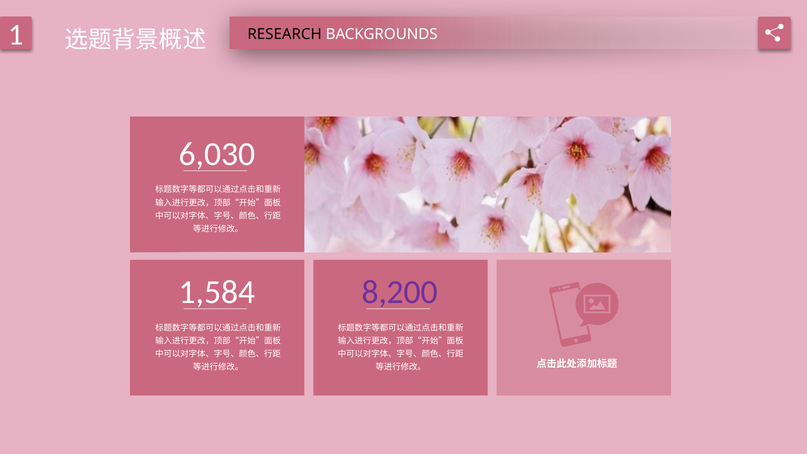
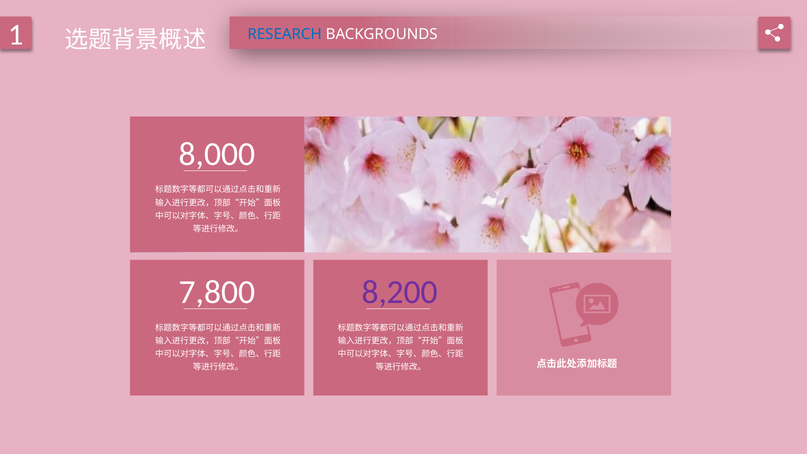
RESEARCH colour: black -> blue (285, 34)
6,030: 6,030 -> 8,000 (217, 154)
1,584: 1,584 -> 7,800 (217, 292)
